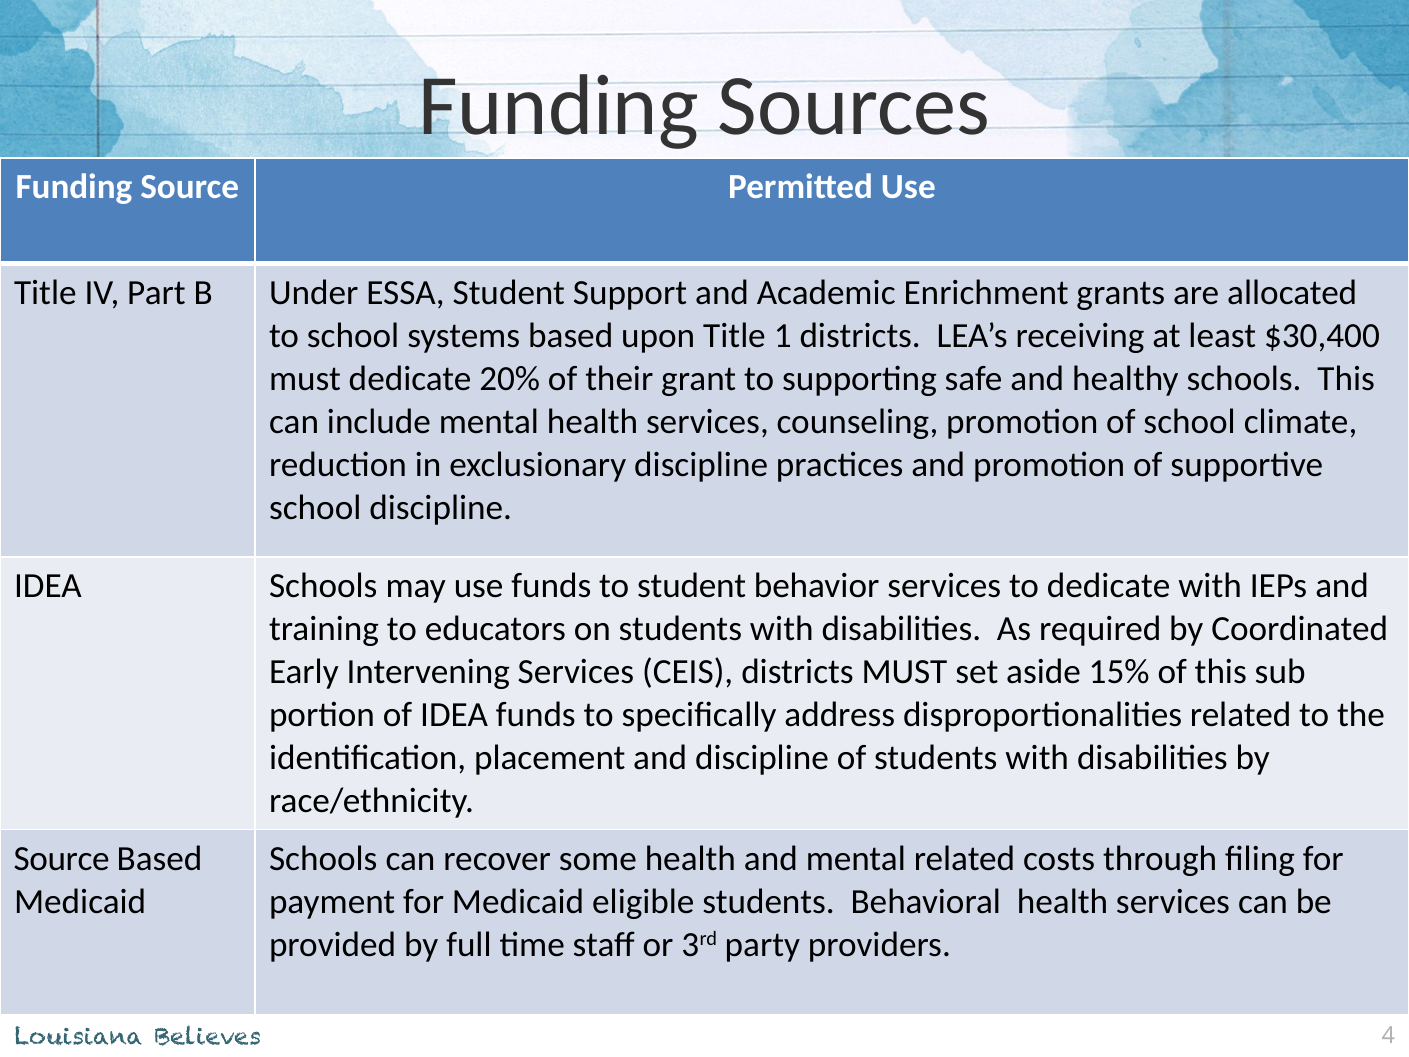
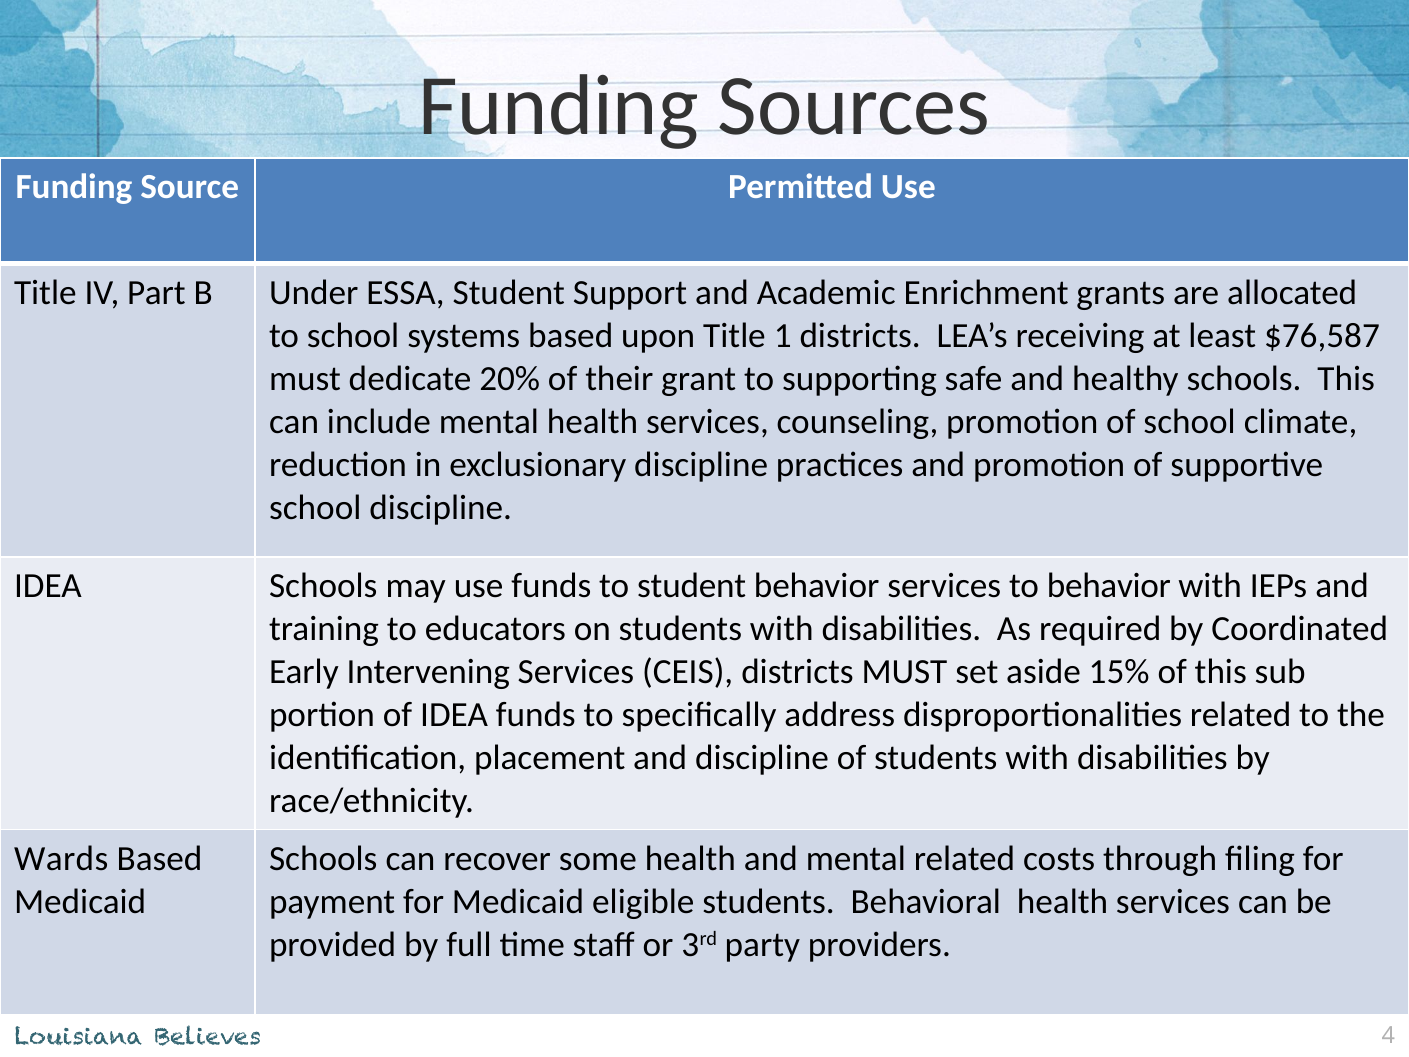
$30,400: $30,400 -> $76,587 (1322, 336)
to dedicate: dedicate -> behavior (1109, 586)
Source: Source -> Wards (61, 858)
